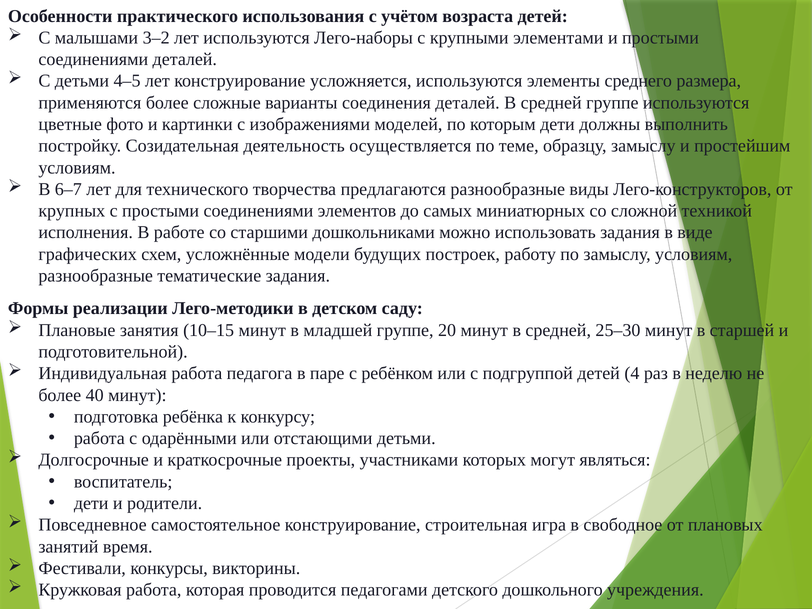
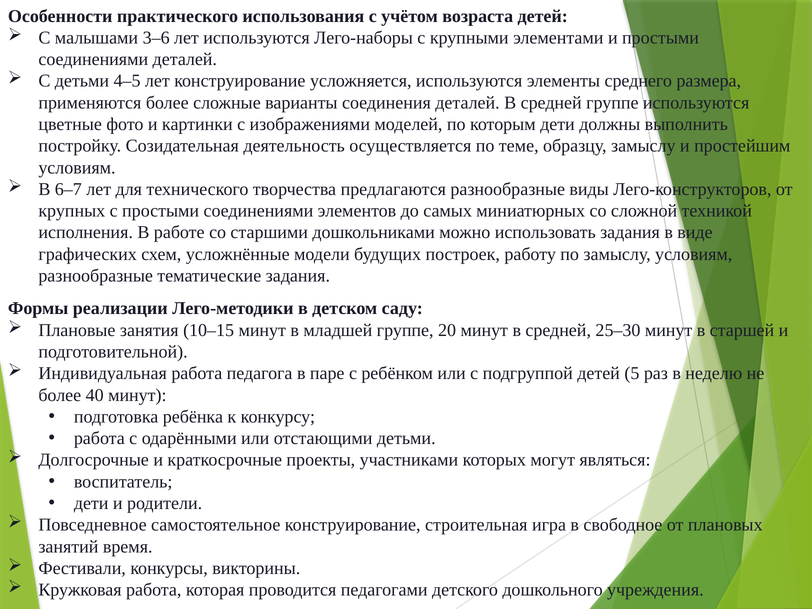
3–2: 3–2 -> 3–6 (156, 38)
4: 4 -> 5 (632, 373)
